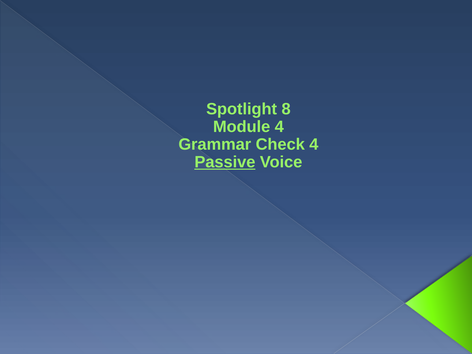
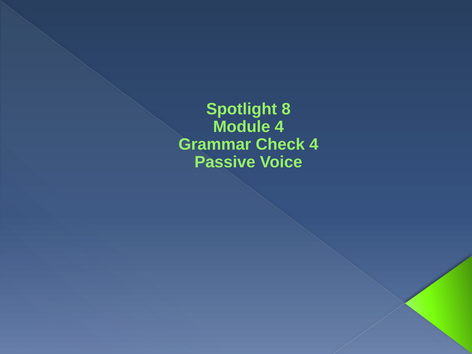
Passive underline: present -> none (225, 162)
